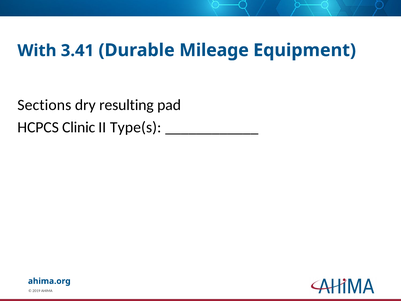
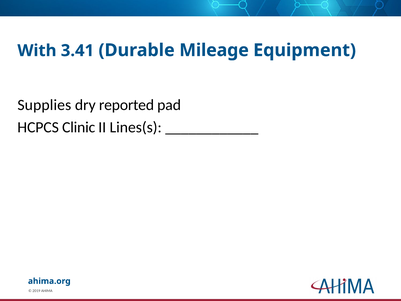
Sections: Sections -> Supplies (44, 105)
resulting: resulting -> reported (126, 105)
Type(s: Type(s -> Lines(s (136, 127)
